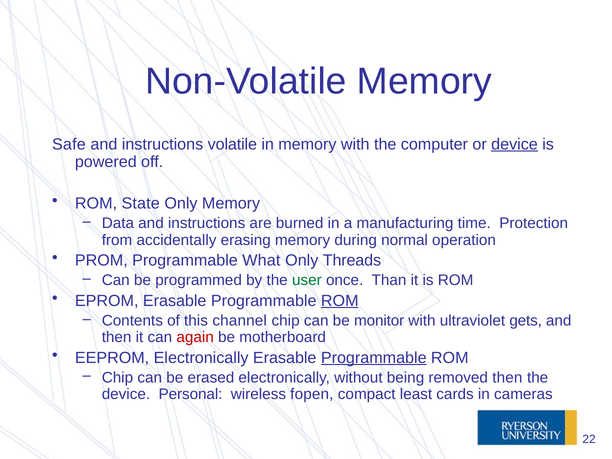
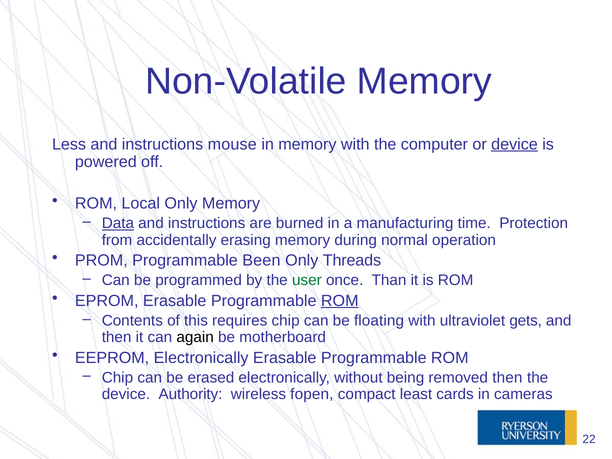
Safe: Safe -> Less (69, 144)
volatile: volatile -> mouse (232, 144)
State: State -> Local (141, 203)
Data underline: none -> present (118, 223)
What: What -> Been (261, 260)
channel: channel -> requires (240, 321)
monitor: monitor -> floating (379, 321)
again colour: red -> black (195, 337)
Programmable underline: present -> none (374, 358)
Personal: Personal -> Authority (191, 394)
